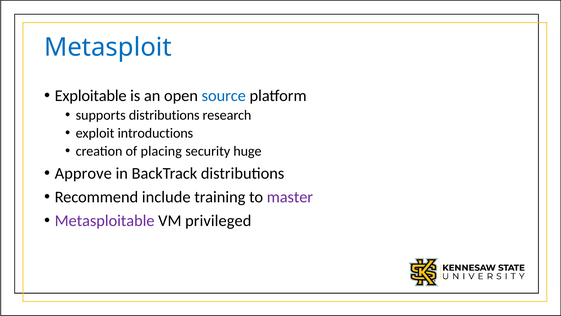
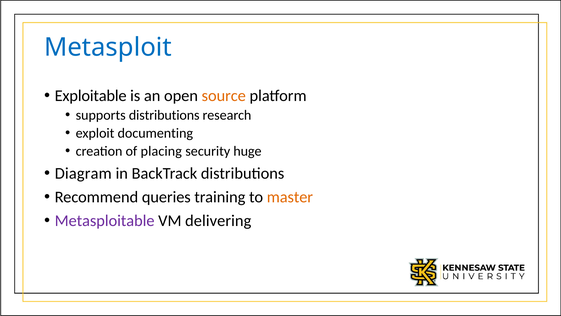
source colour: blue -> orange (224, 96)
introductions: introductions -> documenting (155, 133)
Approve: Approve -> Diagram (83, 173)
include: include -> queries (166, 197)
master colour: purple -> orange (290, 197)
privileged: privileged -> delivering (218, 220)
